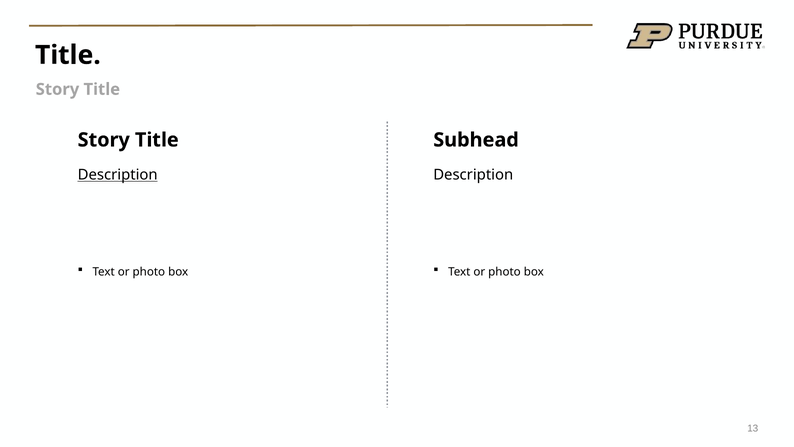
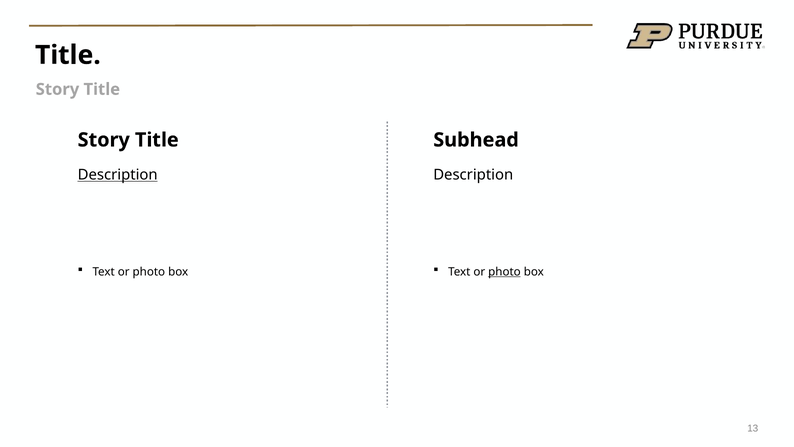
photo underline: none -> present (504, 271)
